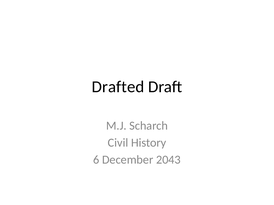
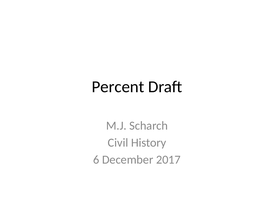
Drafted: Drafted -> Percent (118, 87)
2043: 2043 -> 2017 (168, 160)
